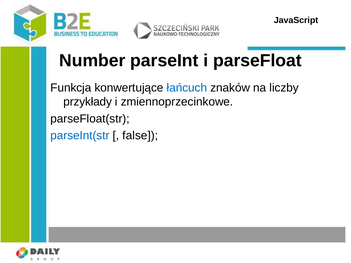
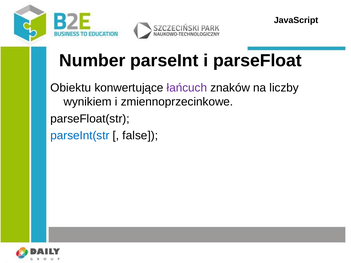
Funkcja: Funkcja -> Obiektu (71, 88)
łańcuch colour: blue -> purple (187, 88)
przykłady: przykłady -> wynikiem (88, 102)
